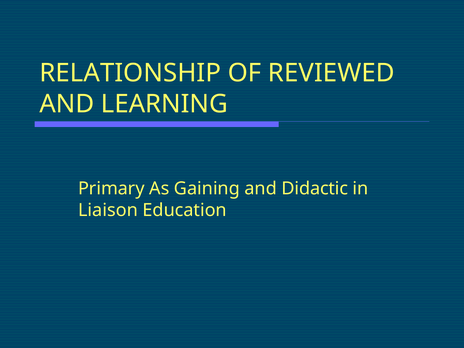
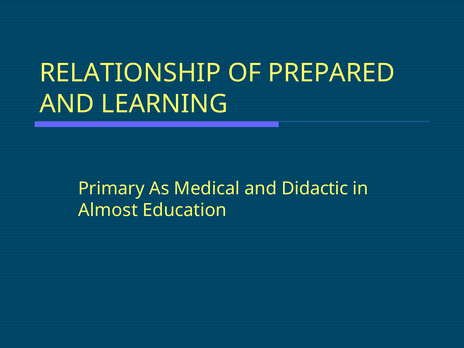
REVIEWED: REVIEWED -> PREPARED (331, 73)
Gaining: Gaining -> Medical (207, 188)
Liaison: Liaison -> Almost (108, 210)
